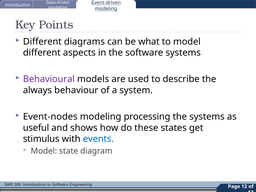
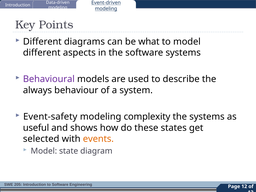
Event-nodes: Event-nodes -> Event-safety (50, 117)
processing: processing -> complexity (147, 117)
stimulus: stimulus -> selected (41, 139)
events colour: blue -> orange (98, 139)
